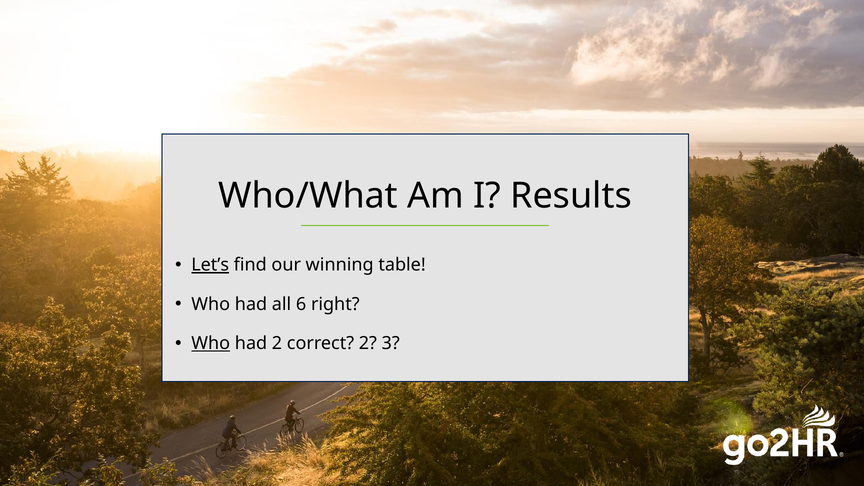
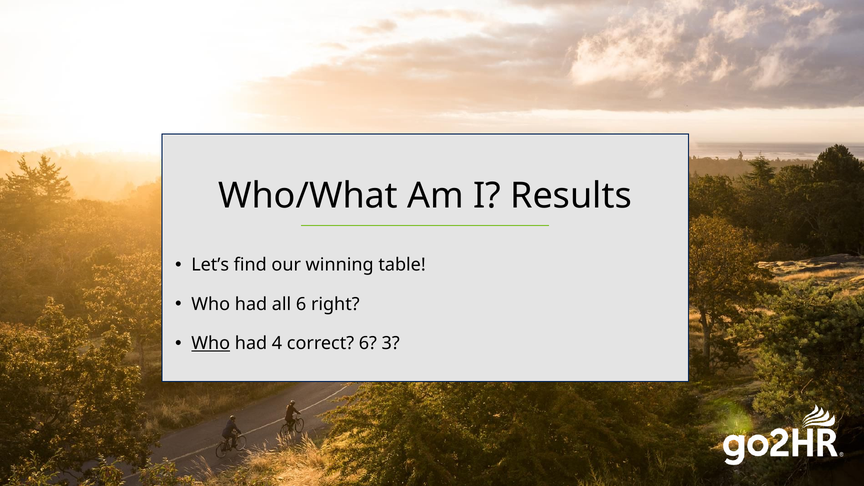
Let’s underline: present -> none (210, 265)
had 2: 2 -> 4 (277, 343)
correct 2: 2 -> 6 (368, 343)
